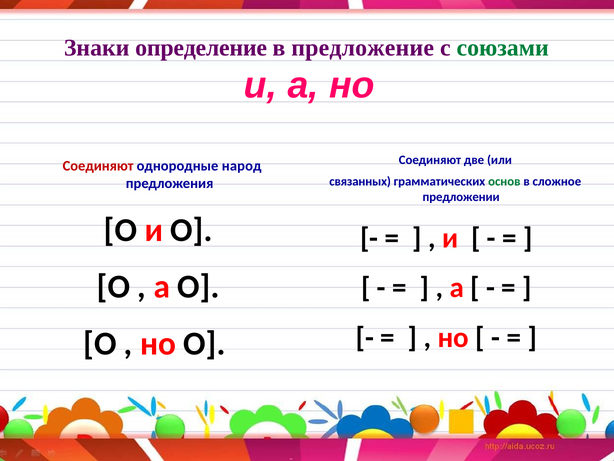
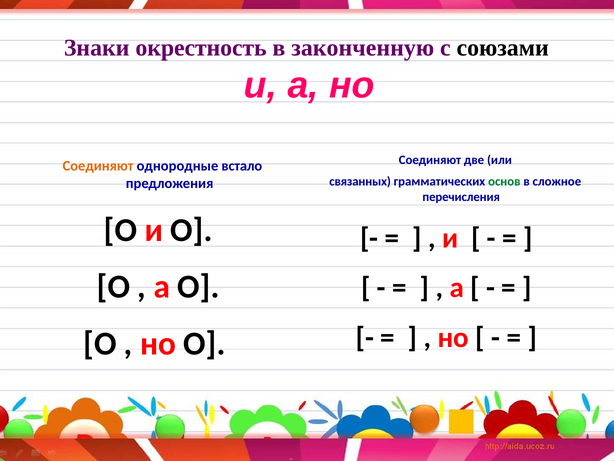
определение: определение -> окрестность (201, 48)
предложение: предложение -> законченную (363, 48)
союзами colour: green -> black (503, 48)
Соединяют colour: red -> orange (98, 166)
народ: народ -> встало (242, 166)
предложении: предложении -> перечисления (461, 197)
